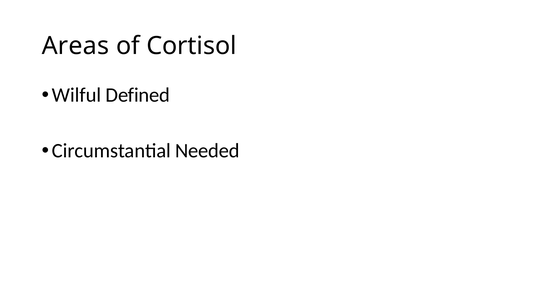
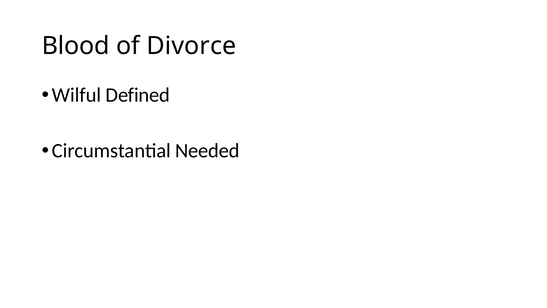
Areas: Areas -> Blood (76, 46)
Cortisol: Cortisol -> Divorce (191, 46)
